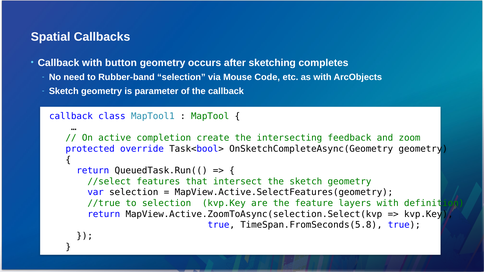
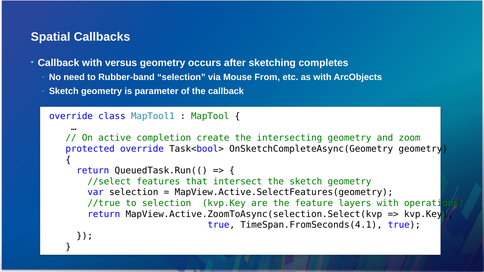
button: button -> versus (121, 63)
Code: Code -> From (267, 77)
callback: callback -> override (71, 116)
intersecting feedback: feedback -> geometry (349, 138)
definition: definition -> operations (434, 203)
TimeSpan.FromSeconds(5.8: TimeSpan.FromSeconds(5.8 -> TimeSpan.FromSeconds(4.1 (311, 225)
